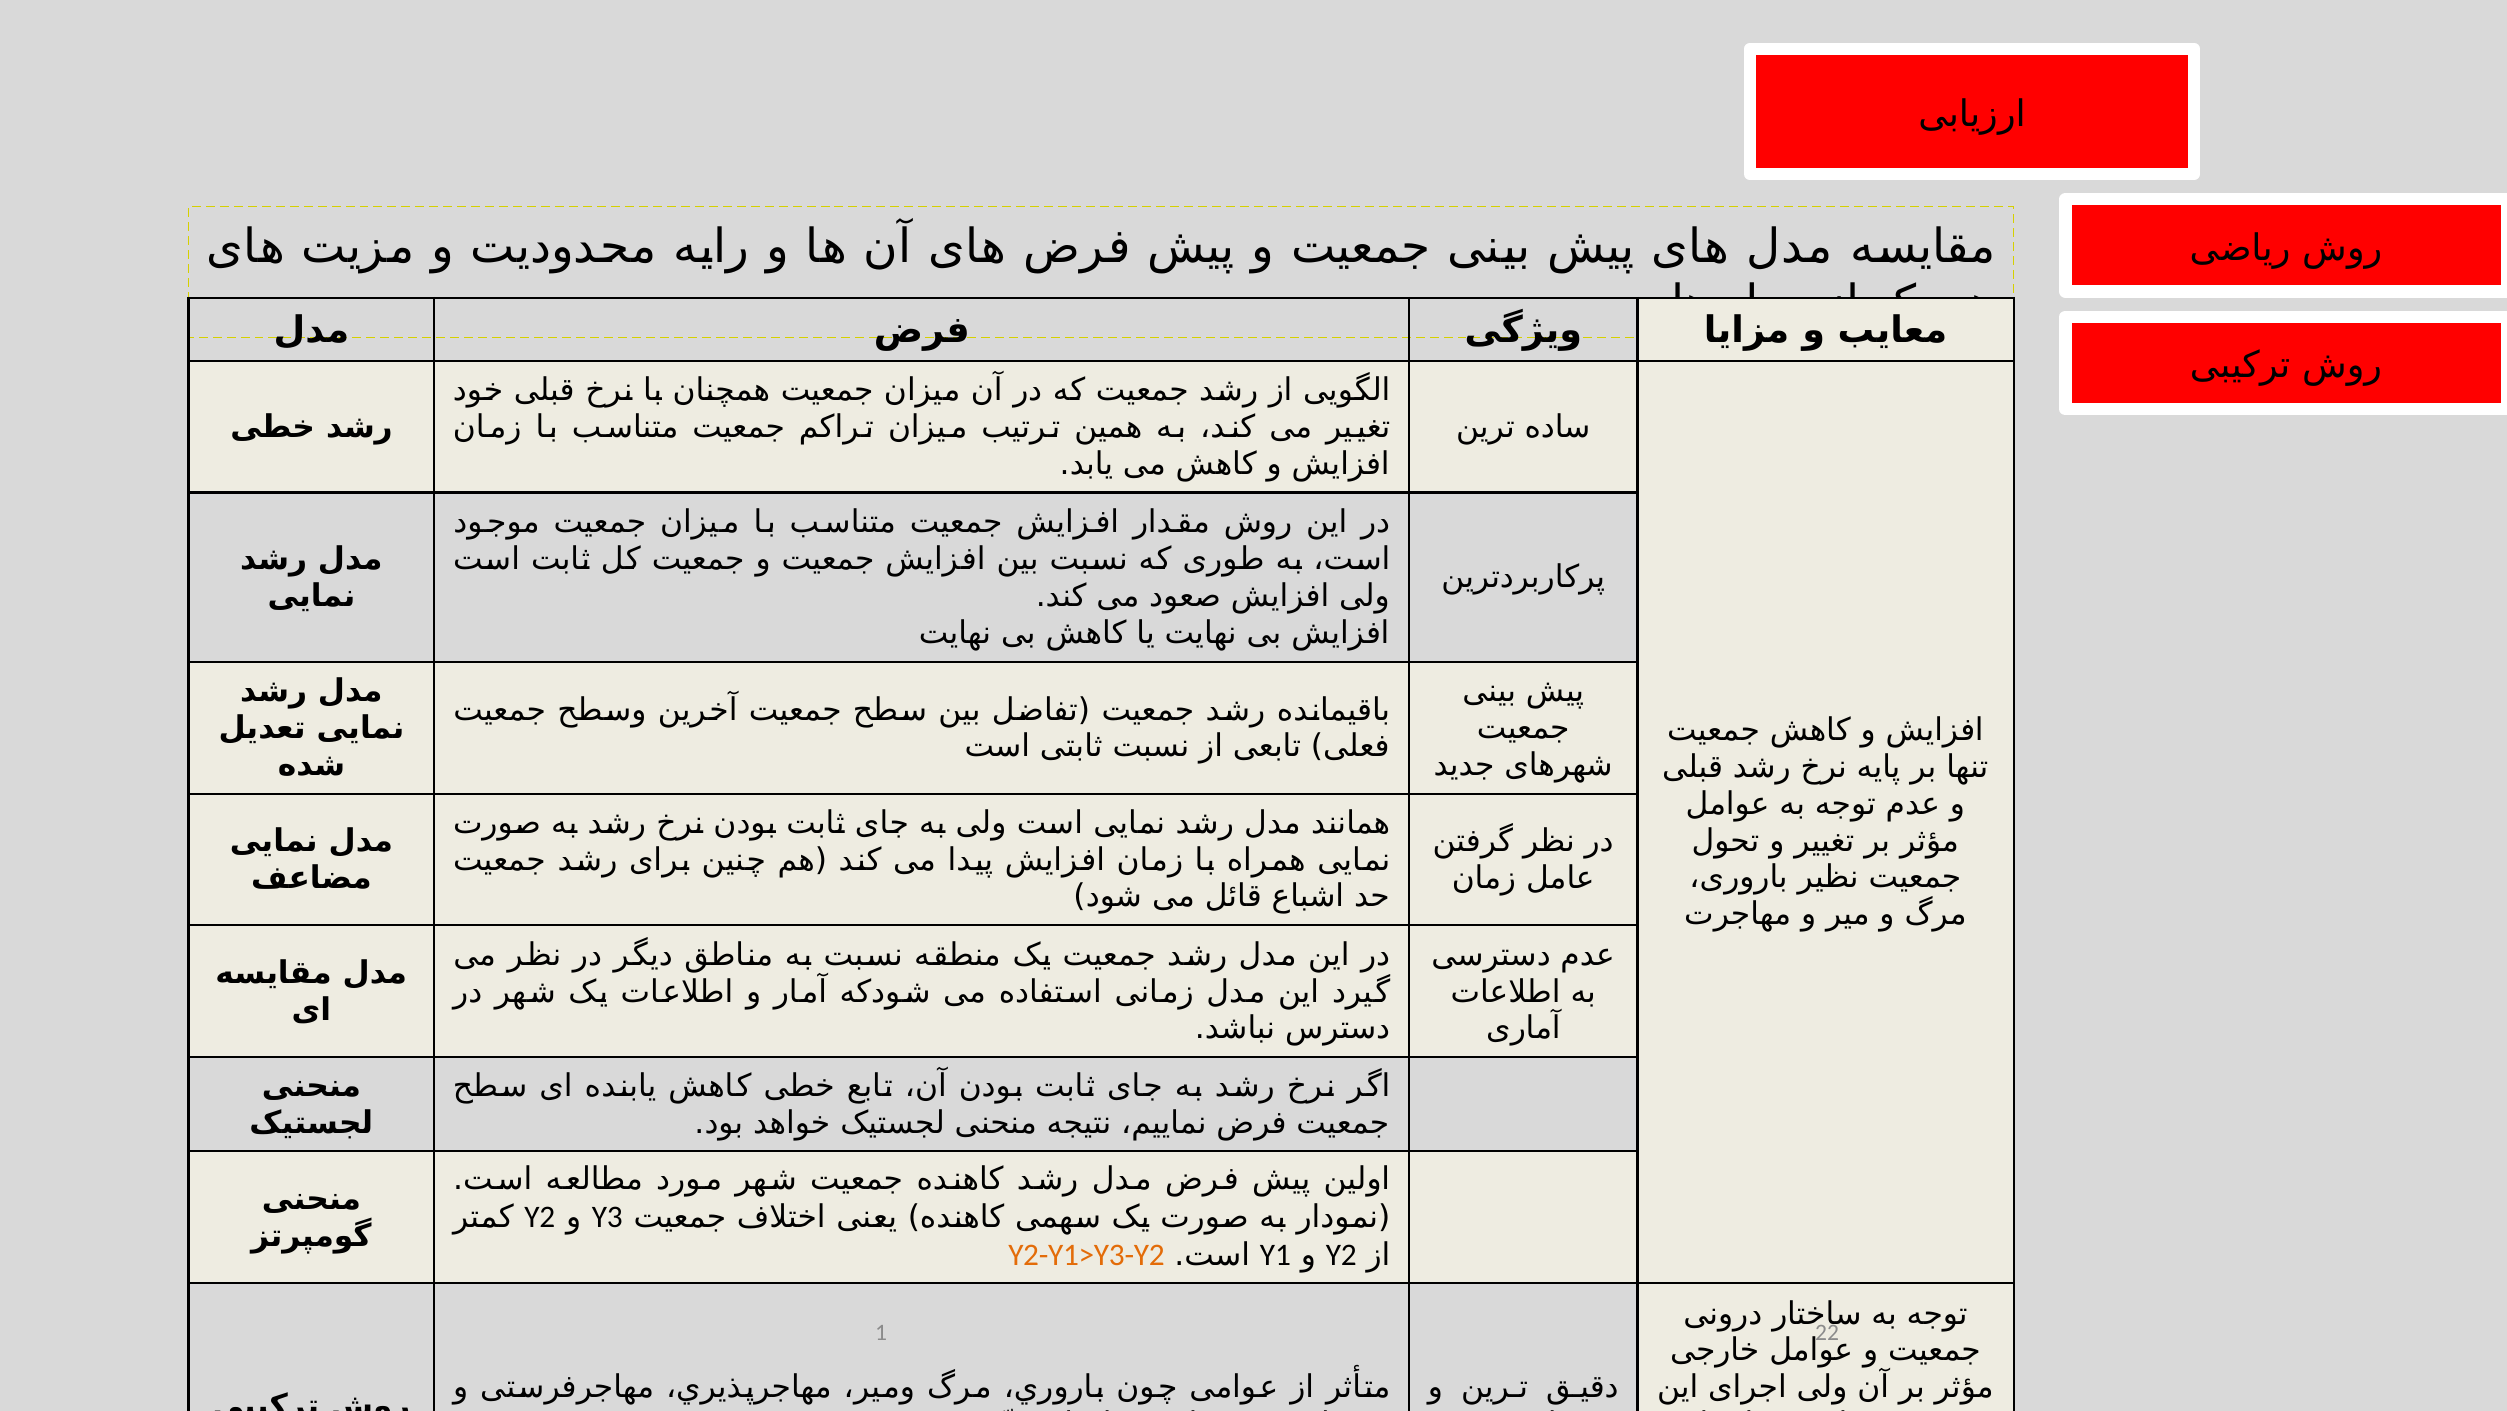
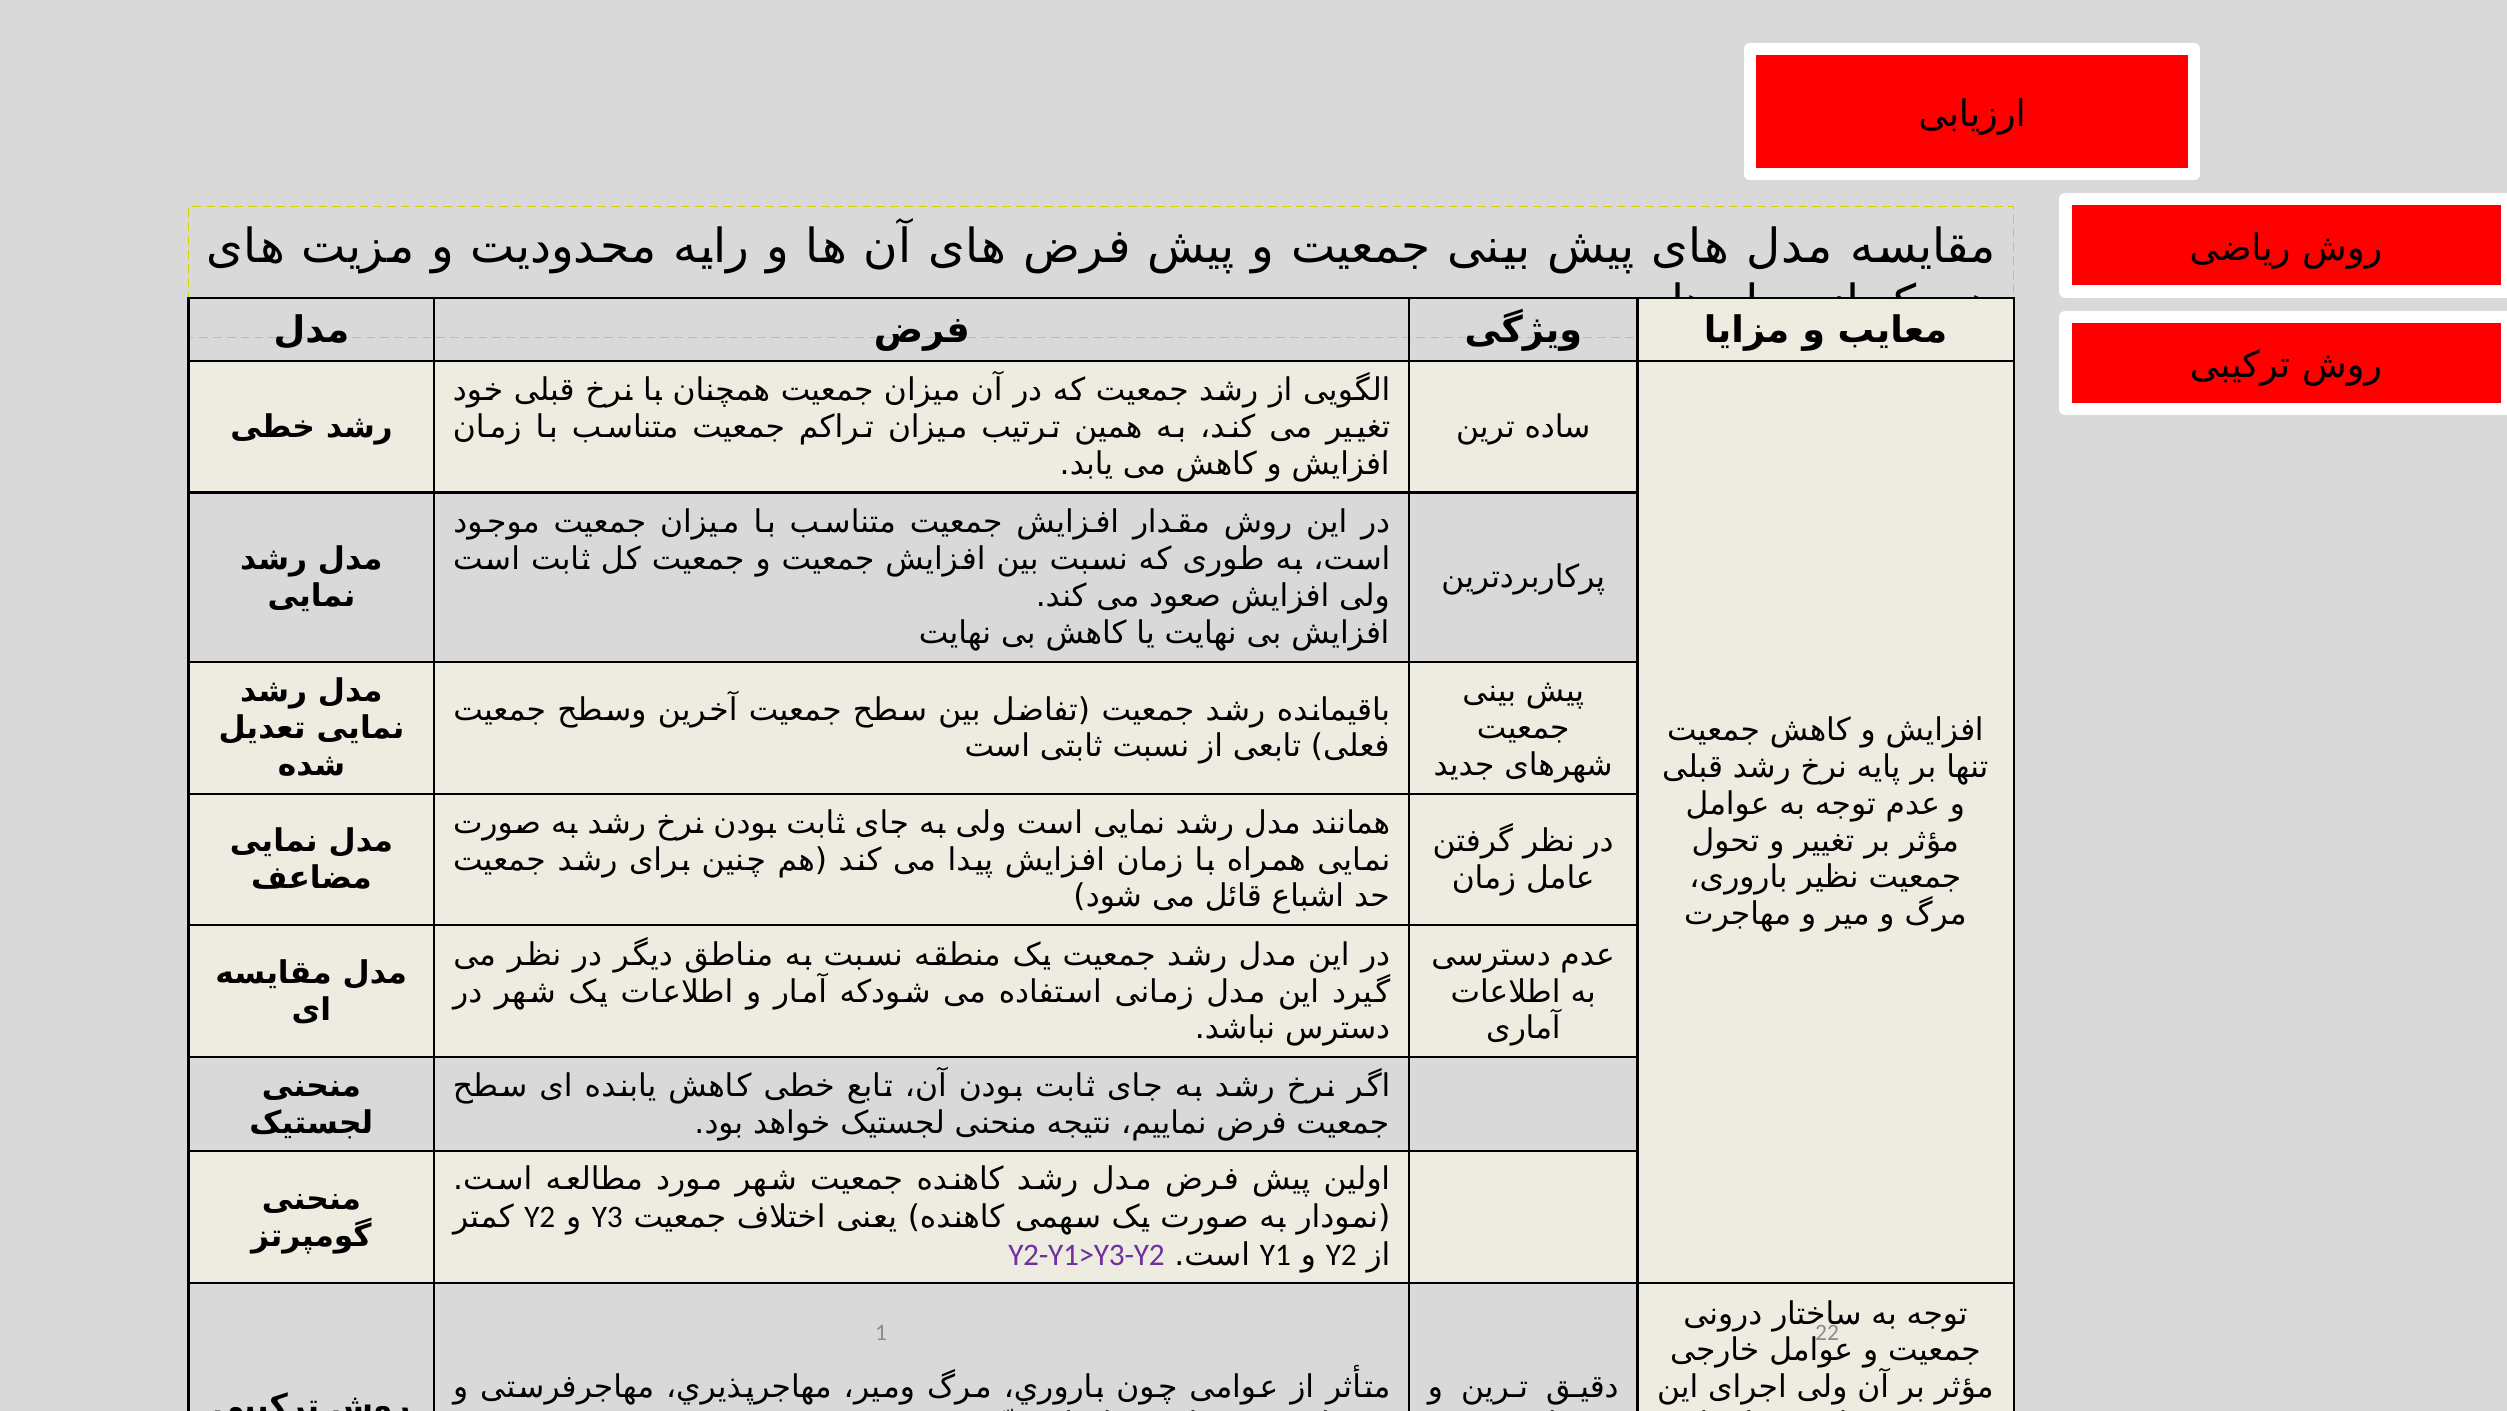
Y2-Y1>Y3-Y2 colour: orange -> purple (1086, 1255)
